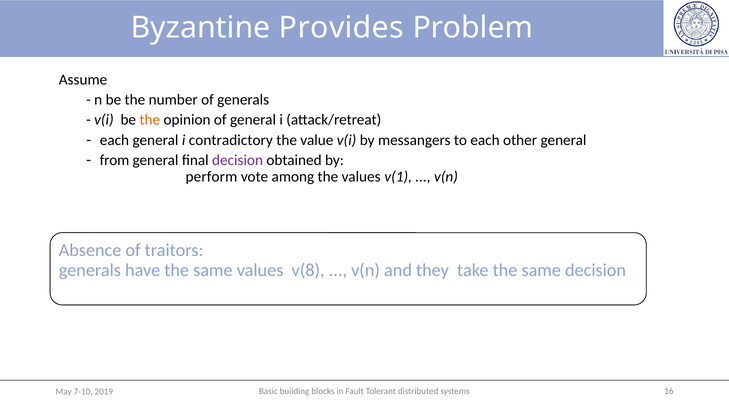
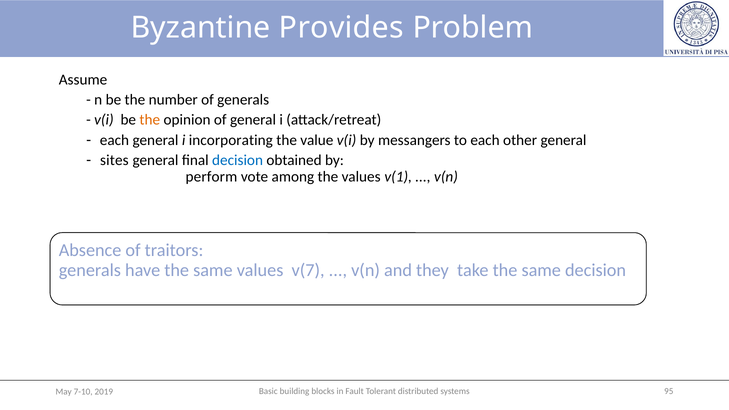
contradictory: contradictory -> incorporating (231, 140)
from: from -> sites (114, 160)
decision colour: purple -> blue (238, 160)
v(8: v(8 -> v(7 (308, 270)
16: 16 -> 95 (669, 392)
